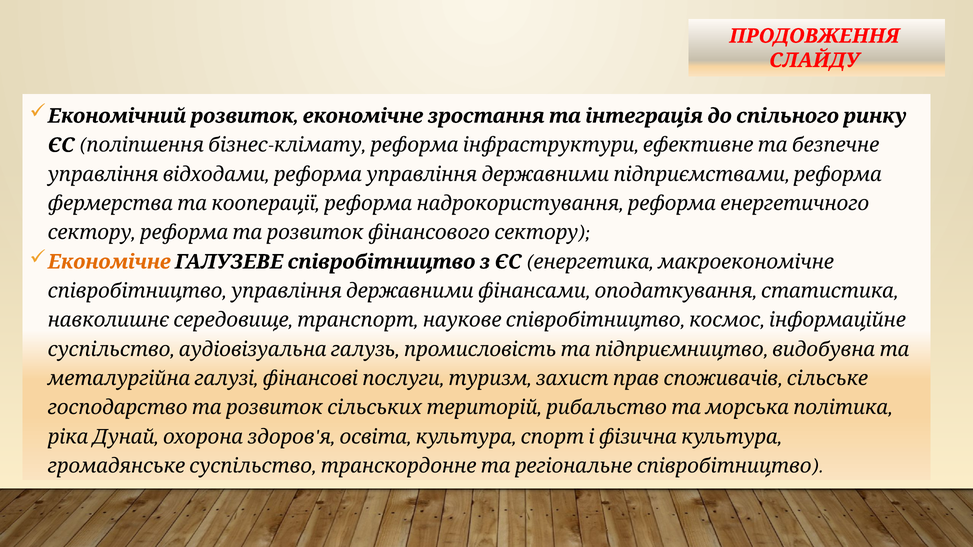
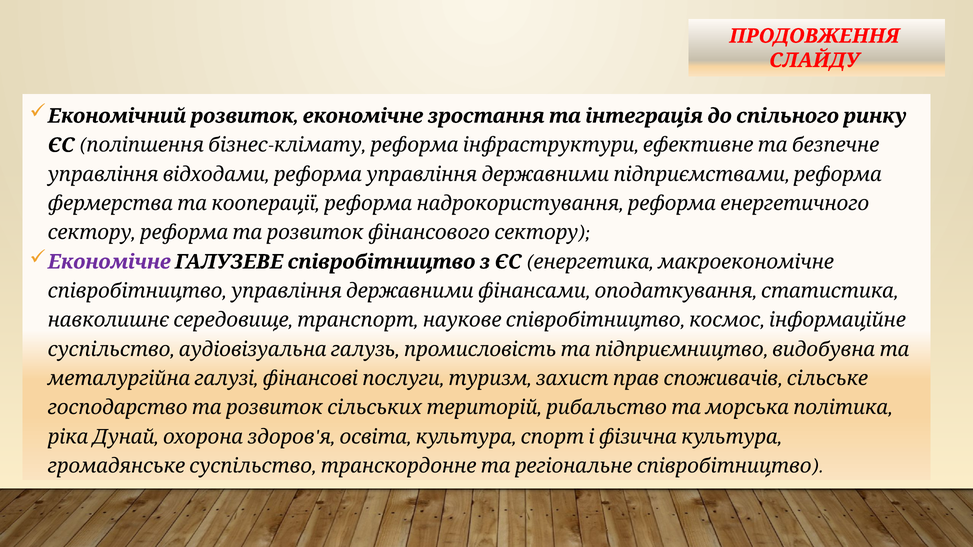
Економічне colour: orange -> purple (109, 262)
